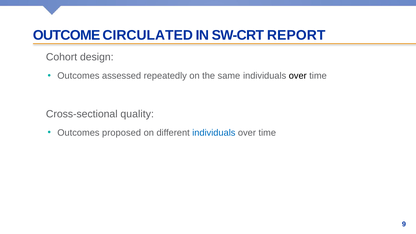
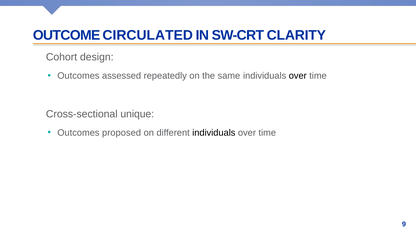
REPORT: REPORT -> CLARITY (296, 35)
quality: quality -> unique (137, 114)
individuals colour: blue -> black (214, 133)
